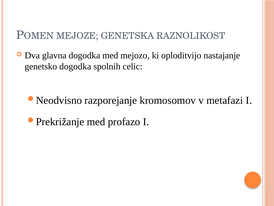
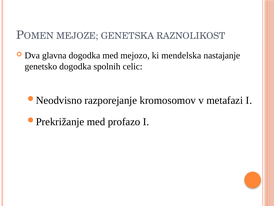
oploditvijo: oploditvijo -> mendelska (181, 55)
